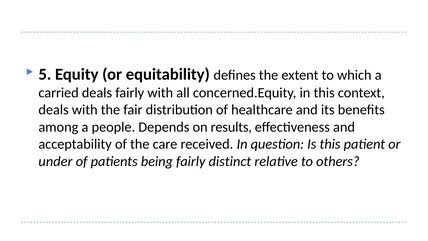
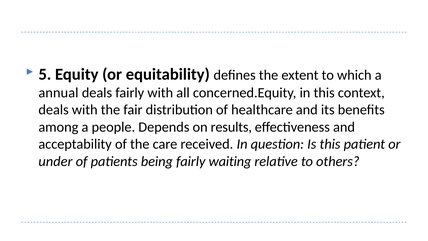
carried: carried -> annual (58, 93)
distinct: distinct -> waiting (230, 161)
